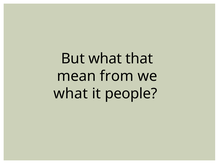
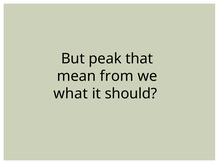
But what: what -> peak (105, 59)
people: people -> should (131, 94)
